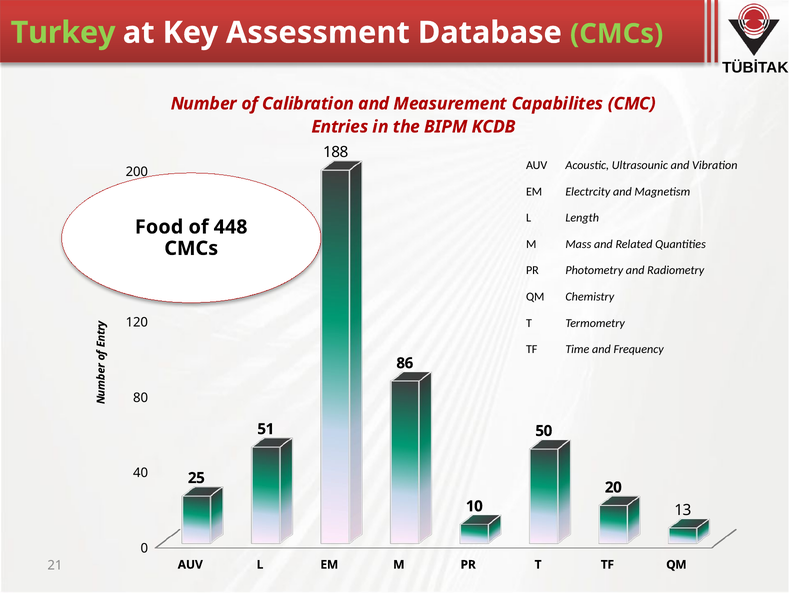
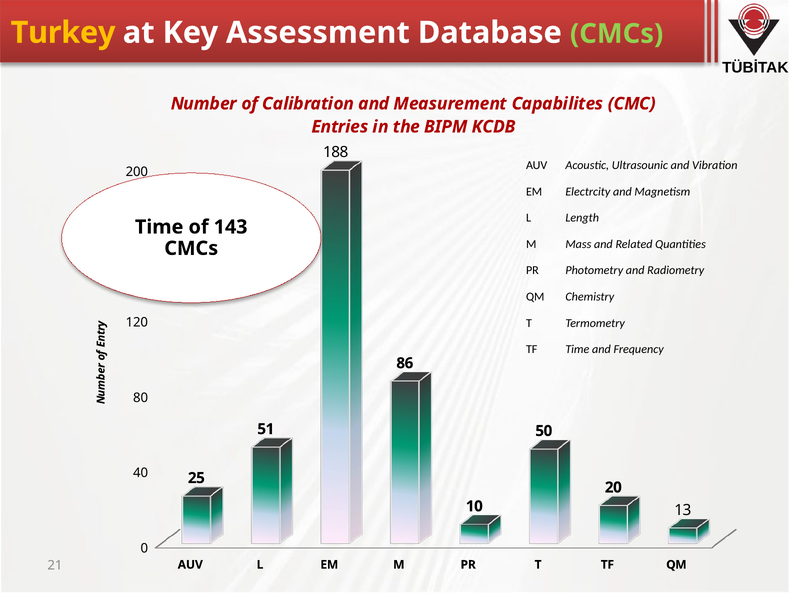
Turkey colour: light green -> yellow (63, 33)
Food: Food -> Time (159, 227)
448: 448 -> 143 (231, 227)
